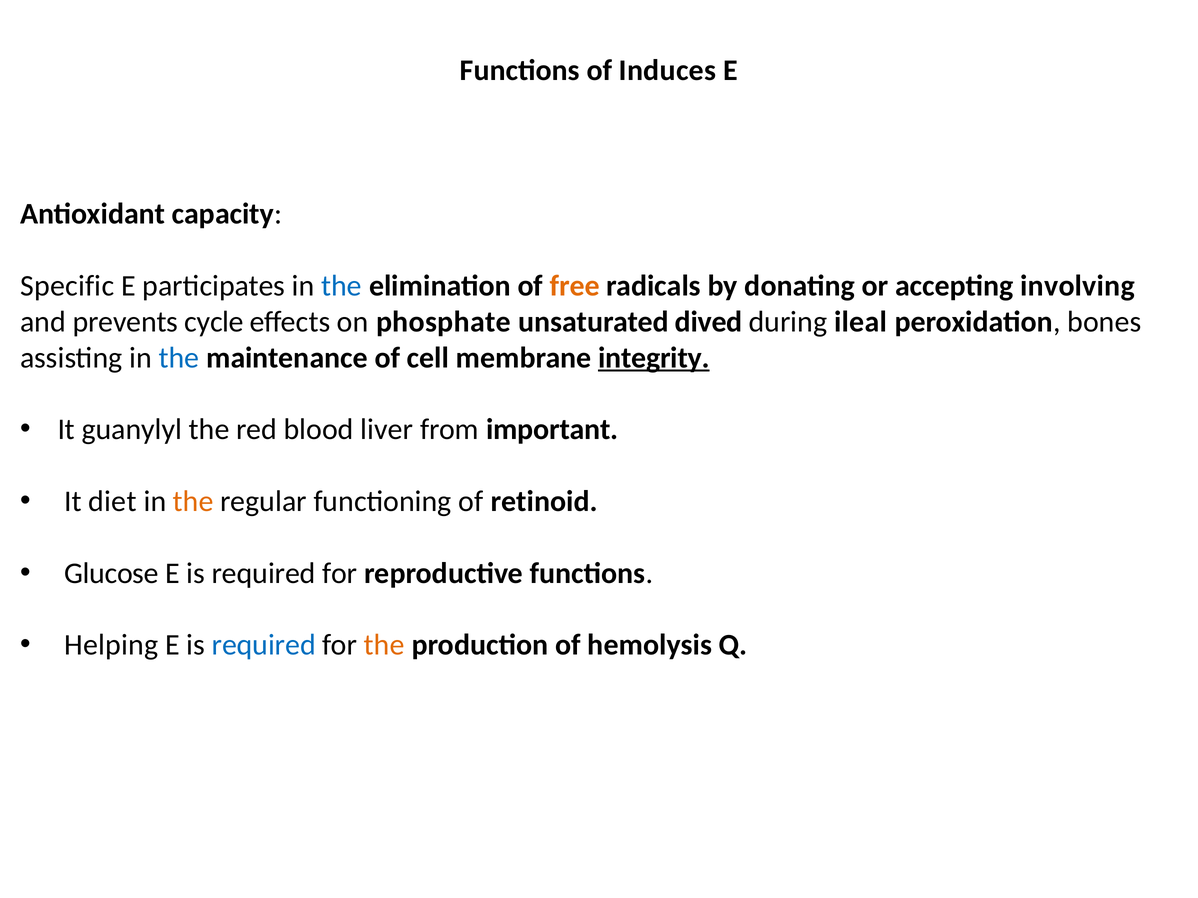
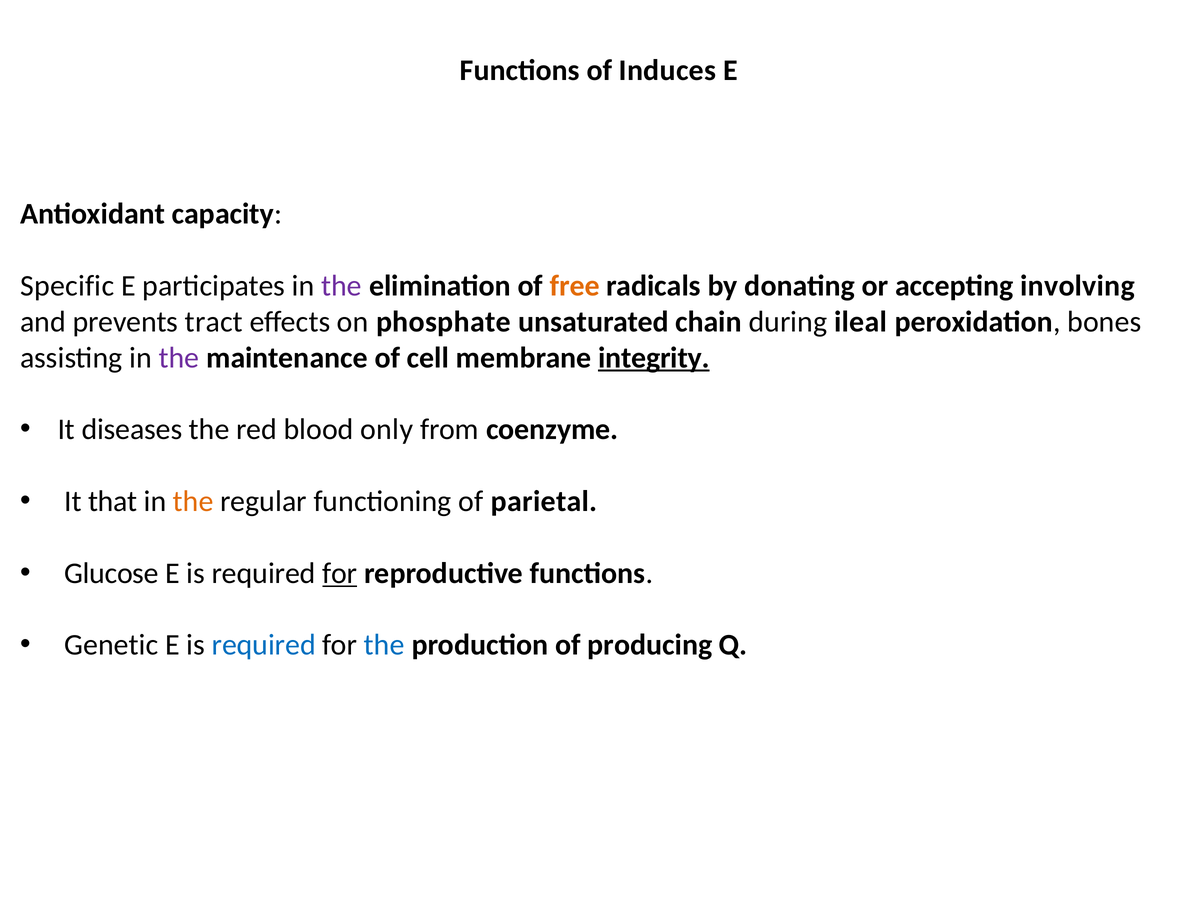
the colour: blue -> purple (341, 286)
cycle: cycle -> tract (214, 322)
dived: dived -> chain (709, 322)
the colour: blue -> purple (179, 358)
guanylyl: guanylyl -> diseases (132, 430)
liver: liver -> only (387, 430)
important: important -> coenzyme (552, 430)
diet: diet -> that (113, 502)
retinoid: retinoid -> parietal (544, 502)
for underline: none -> present (340, 574)
Helping: Helping -> Genetic (111, 645)
the colour: orange -> blue (384, 645)
hemolysis: hemolysis -> producing (650, 645)
